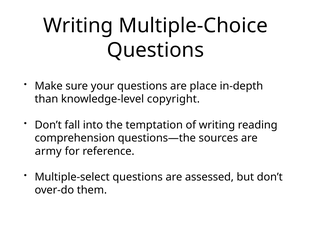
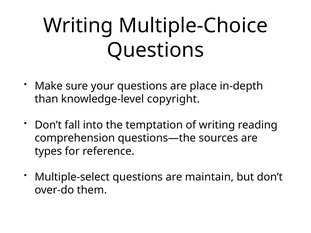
army: army -> types (48, 151)
assessed: assessed -> maintain (209, 177)
